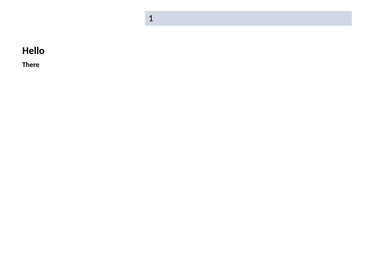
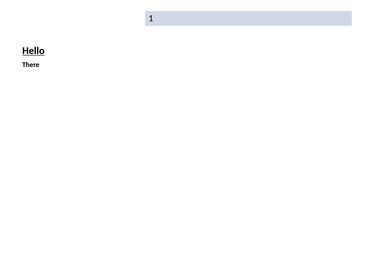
Hello underline: none -> present (33, 51)
